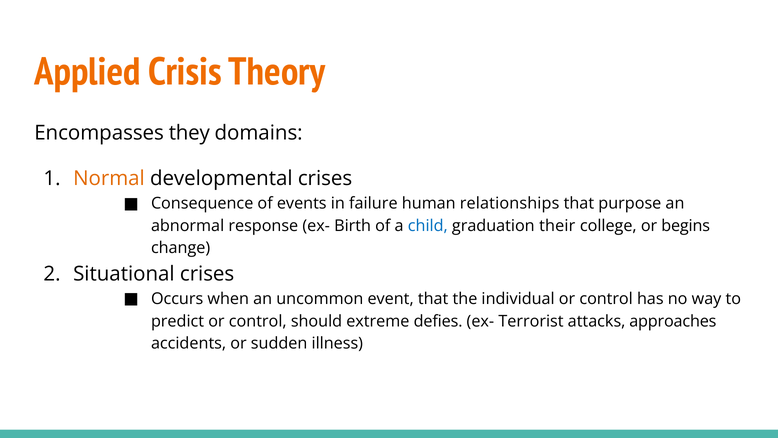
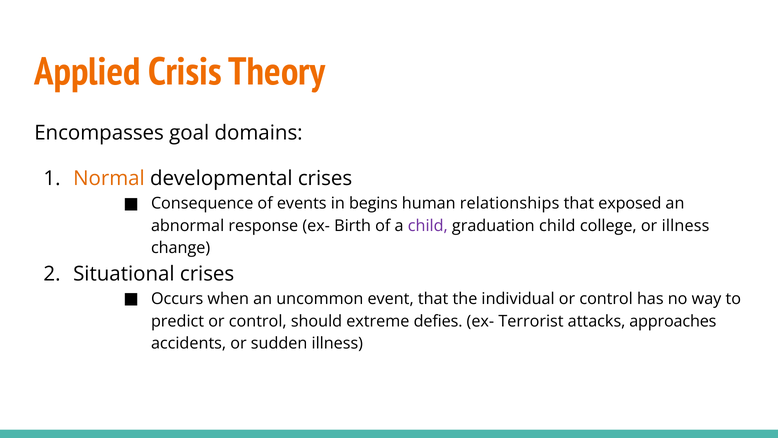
they: they -> goal (189, 133)
failure: failure -> begins (373, 203)
purpose: purpose -> exposed (630, 203)
child colour: blue -> purple (428, 226)
graduation their: their -> child (557, 226)
or begins: begins -> illness (686, 226)
